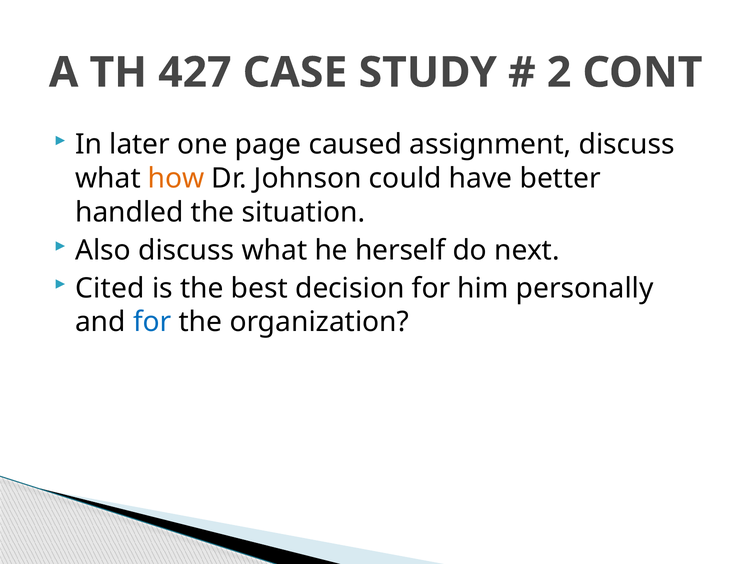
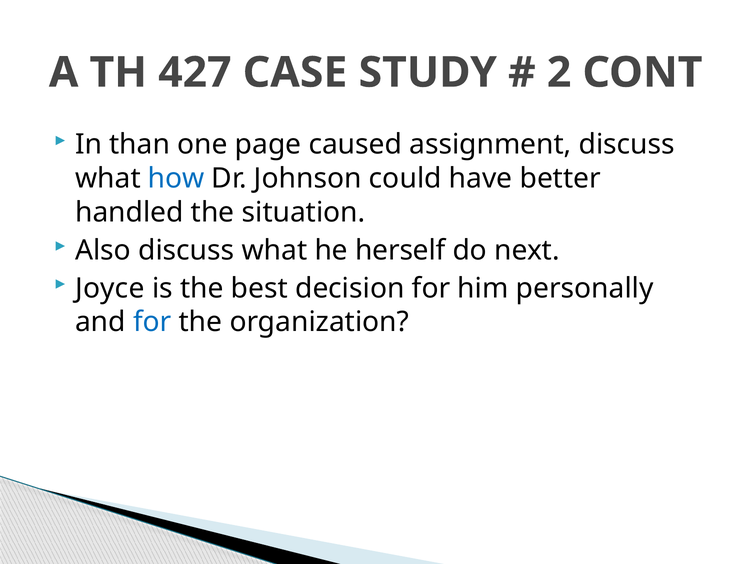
later: later -> than (140, 144)
how colour: orange -> blue (176, 178)
Cited: Cited -> Joyce (110, 288)
